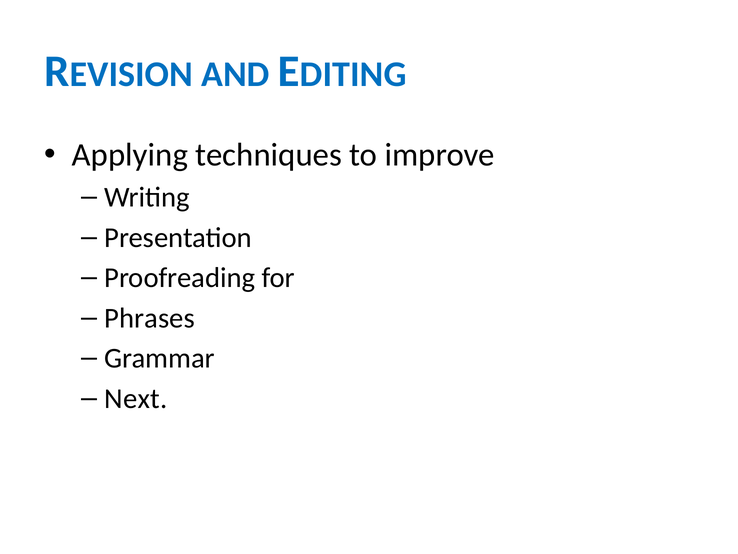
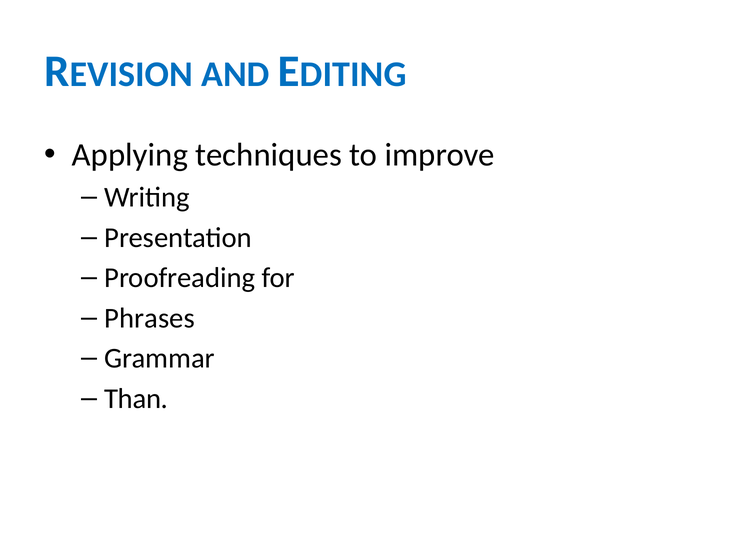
Next: Next -> Than (136, 398)
